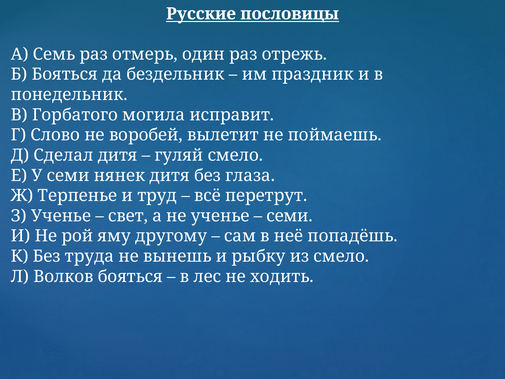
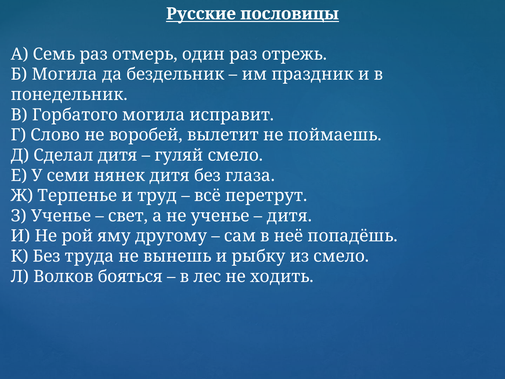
Б Бояться: Бояться -> Могила (65, 74)
семи: семи -> дитя (289, 216)
